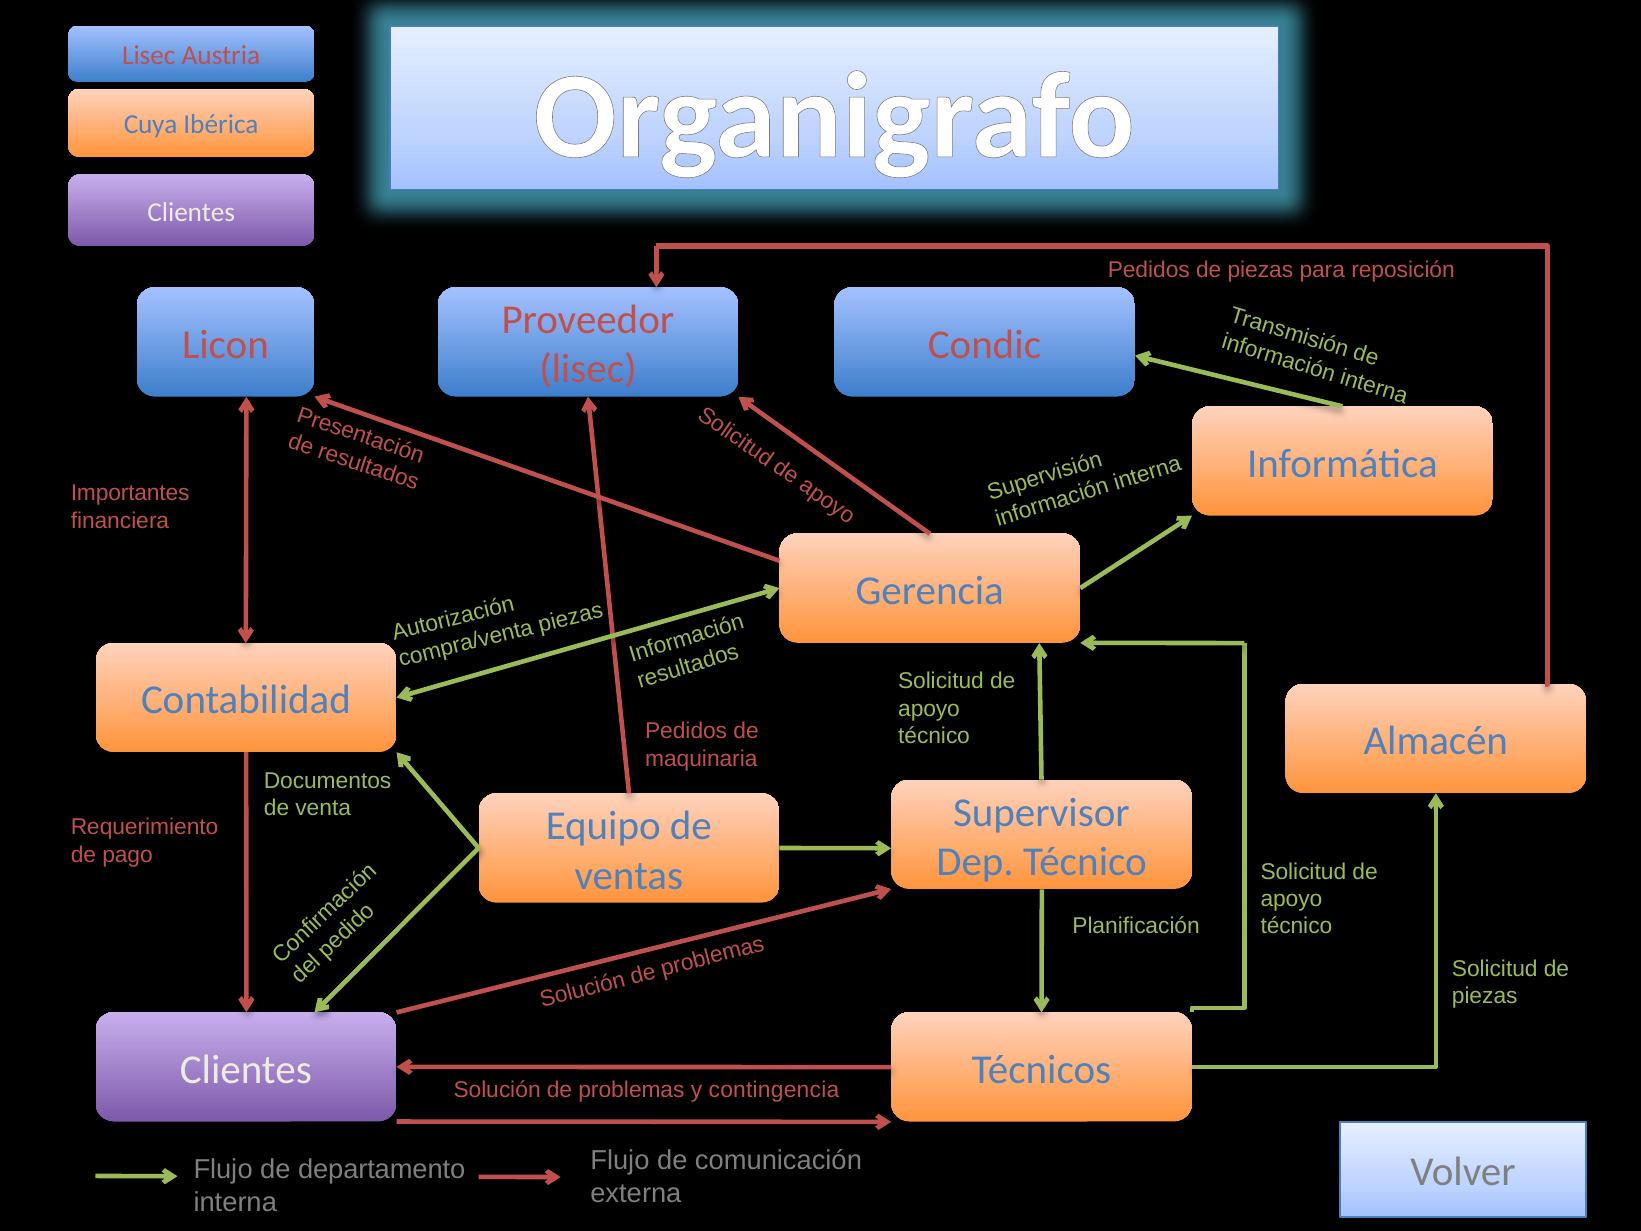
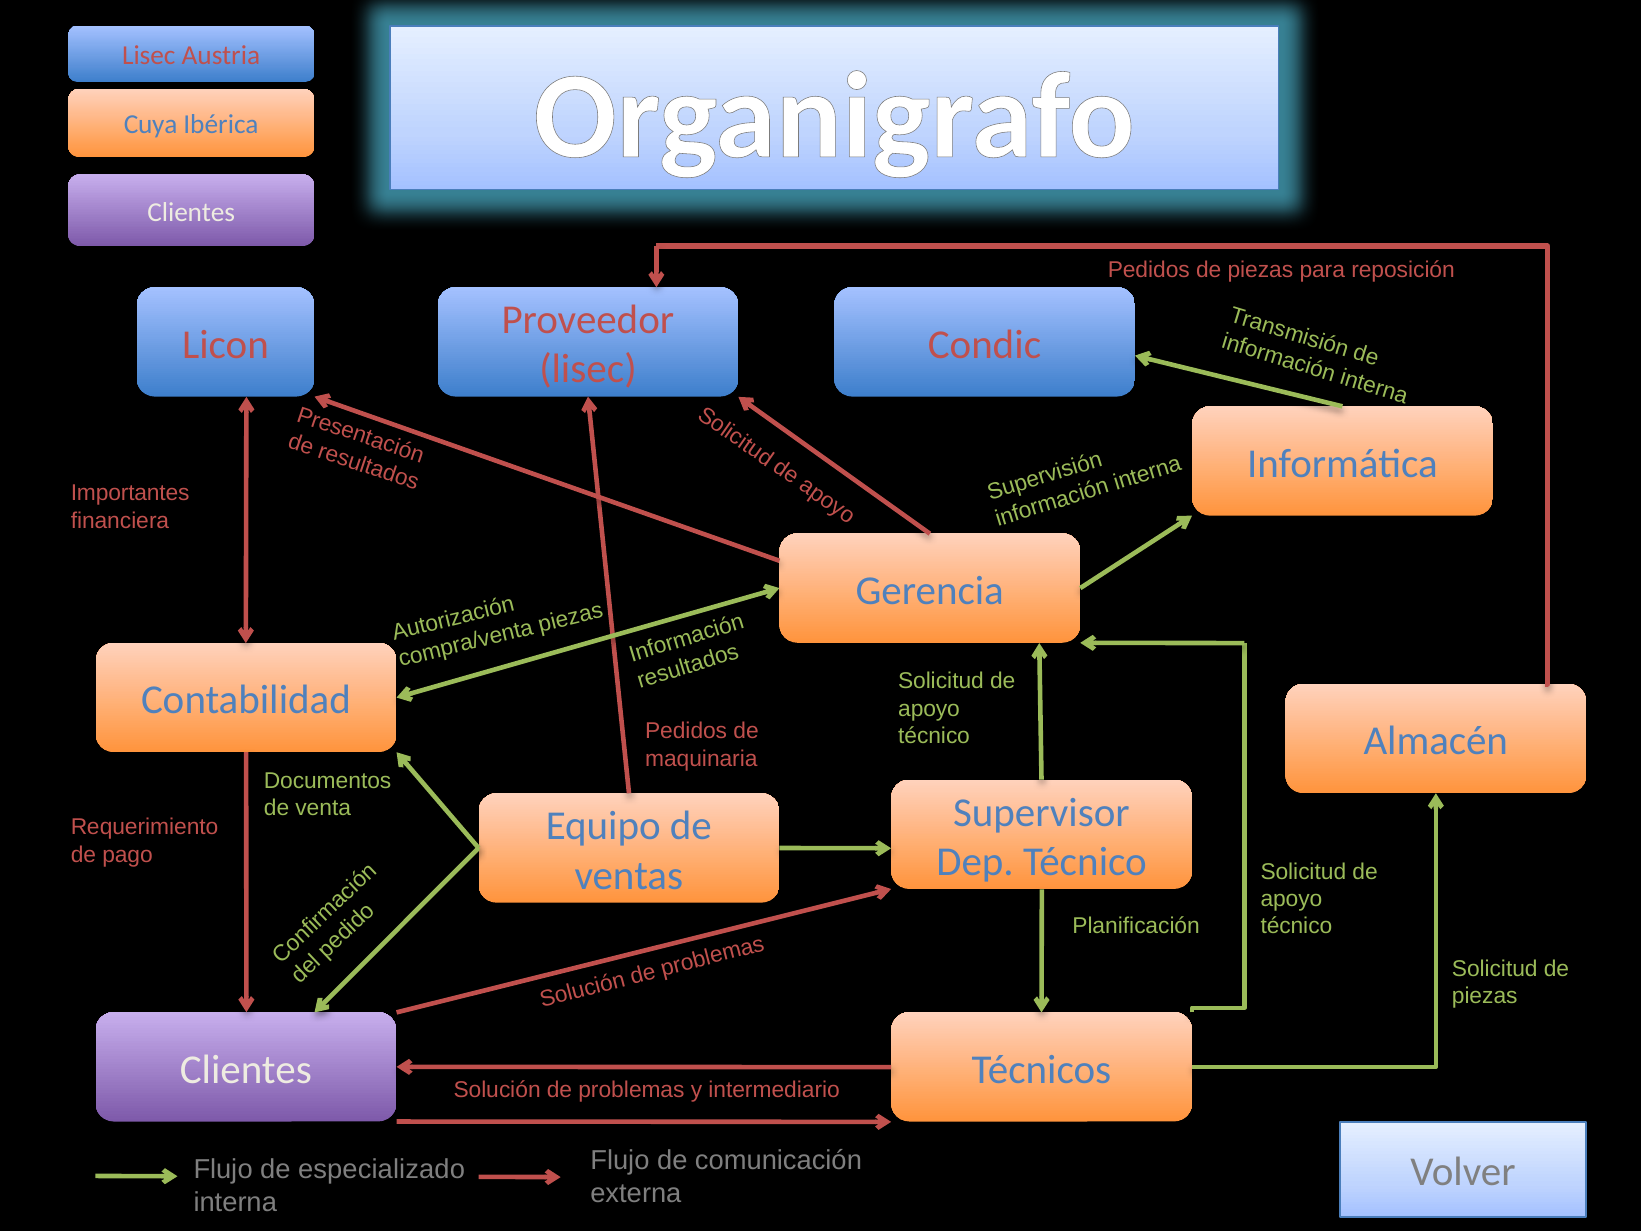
contingencia: contingencia -> intermediario (774, 1090)
departamento: departamento -> especializado (382, 1169)
